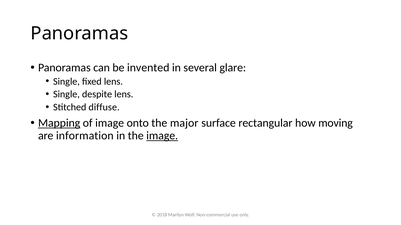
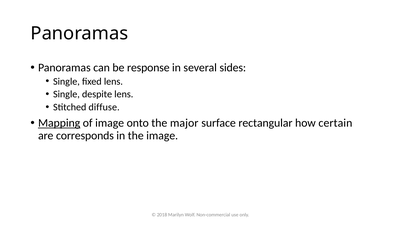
invented: invented -> response (148, 68)
glare: glare -> sides (233, 68)
moving: moving -> certain (335, 123)
information: information -> corresponds (85, 136)
image underline: present -> none (162, 136)
